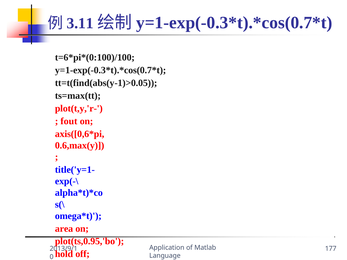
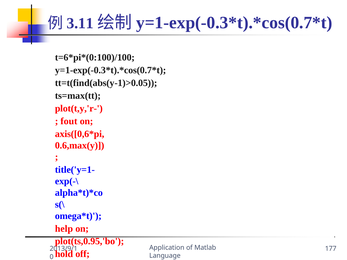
area: area -> help (64, 229)
